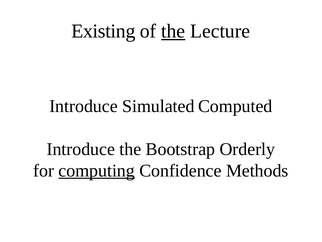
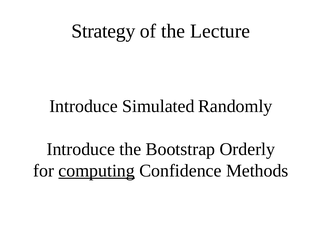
Existing: Existing -> Strategy (103, 31)
the underline: present -> none (173, 31)
Computed: Computed -> Randomly (235, 106)
